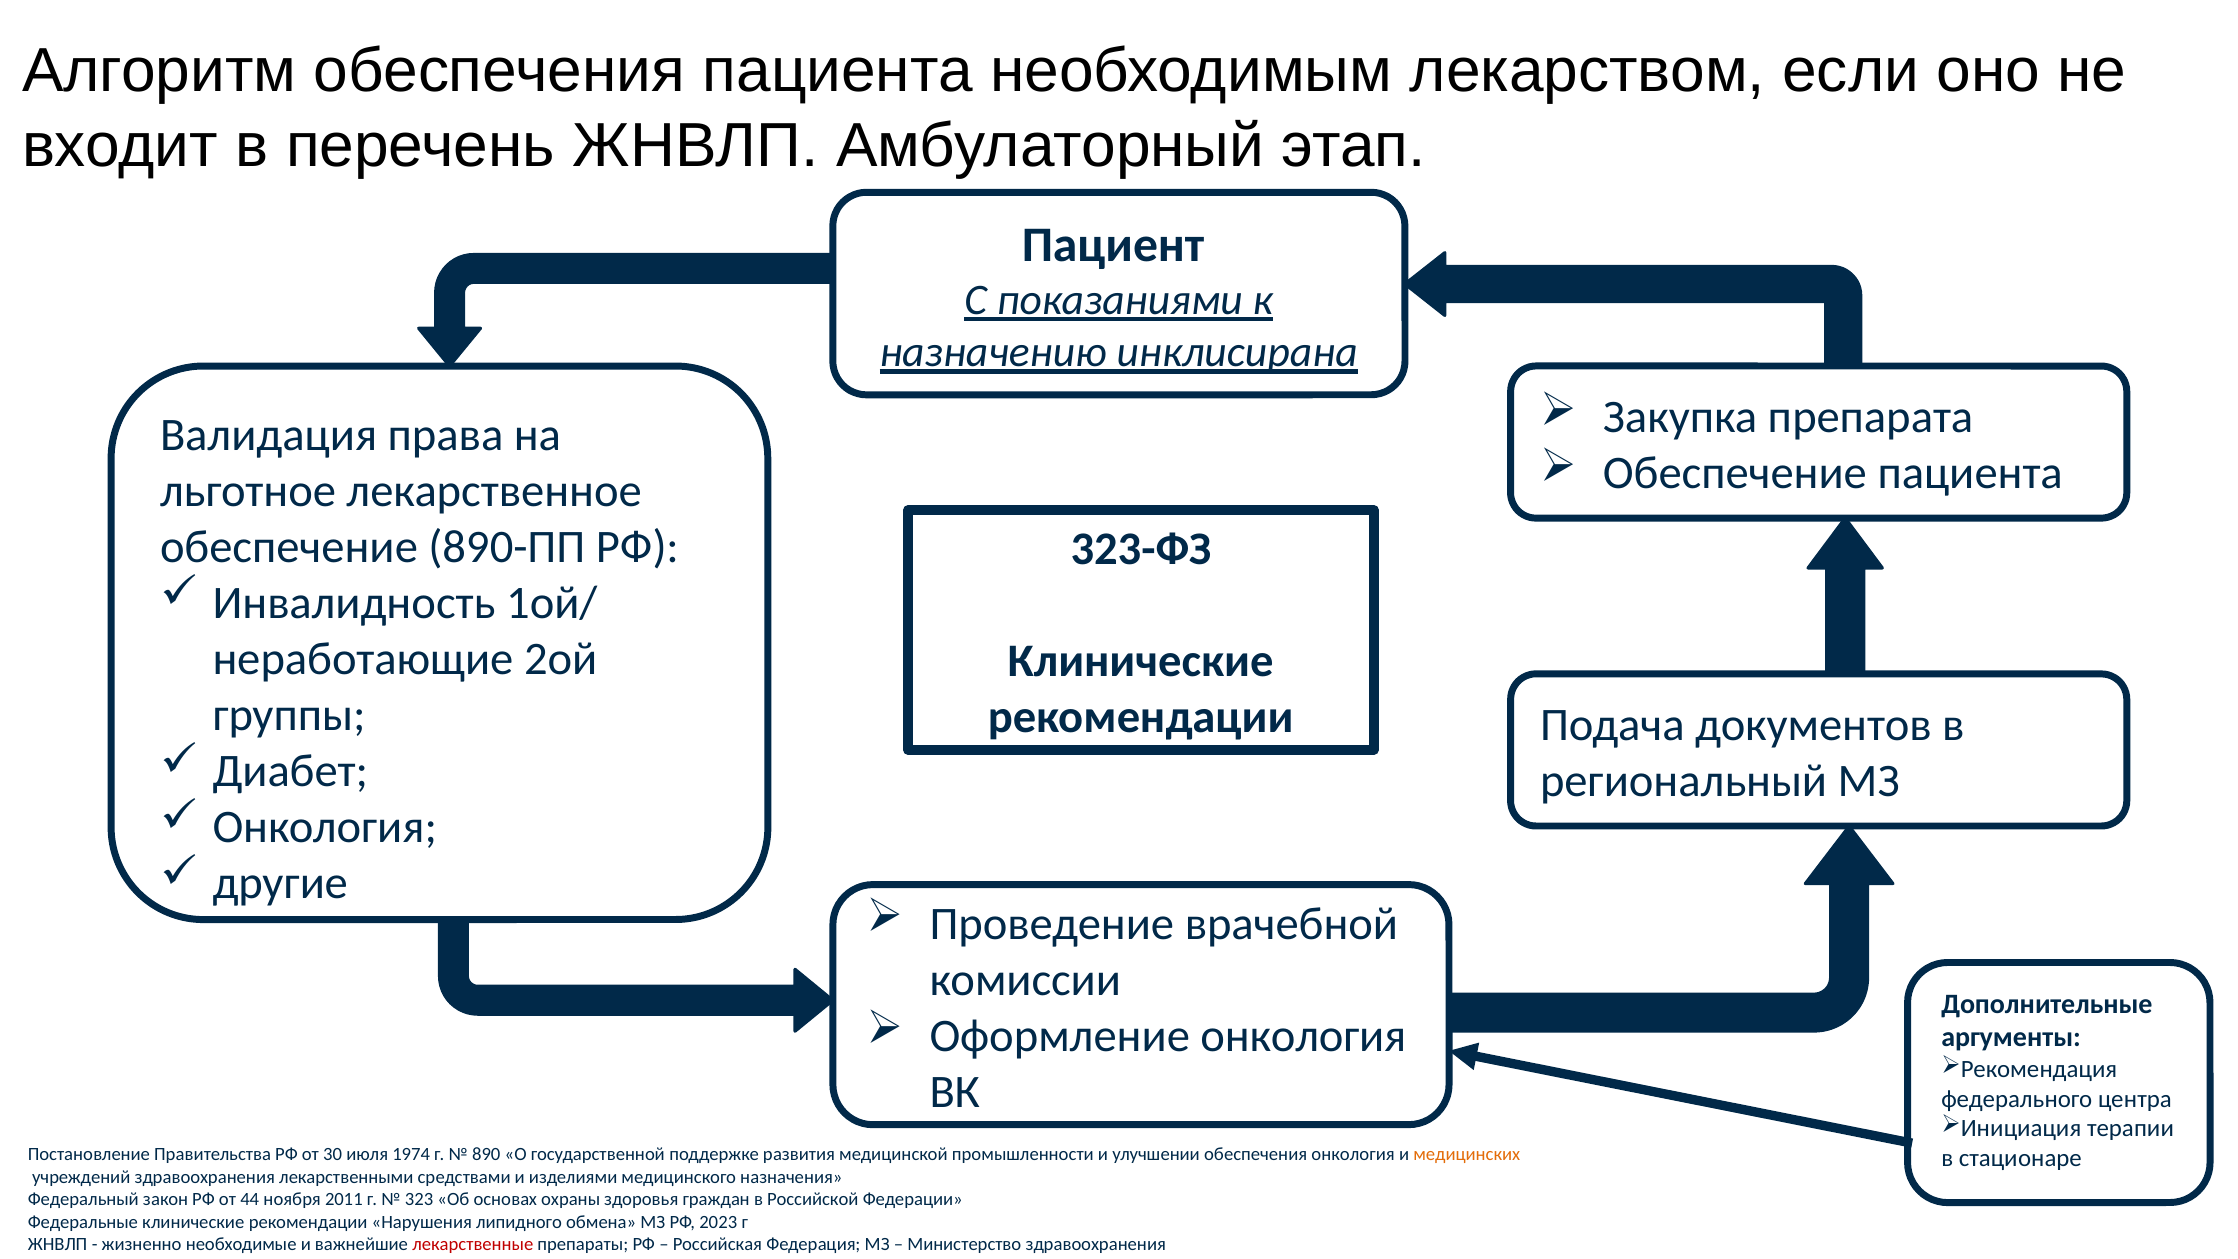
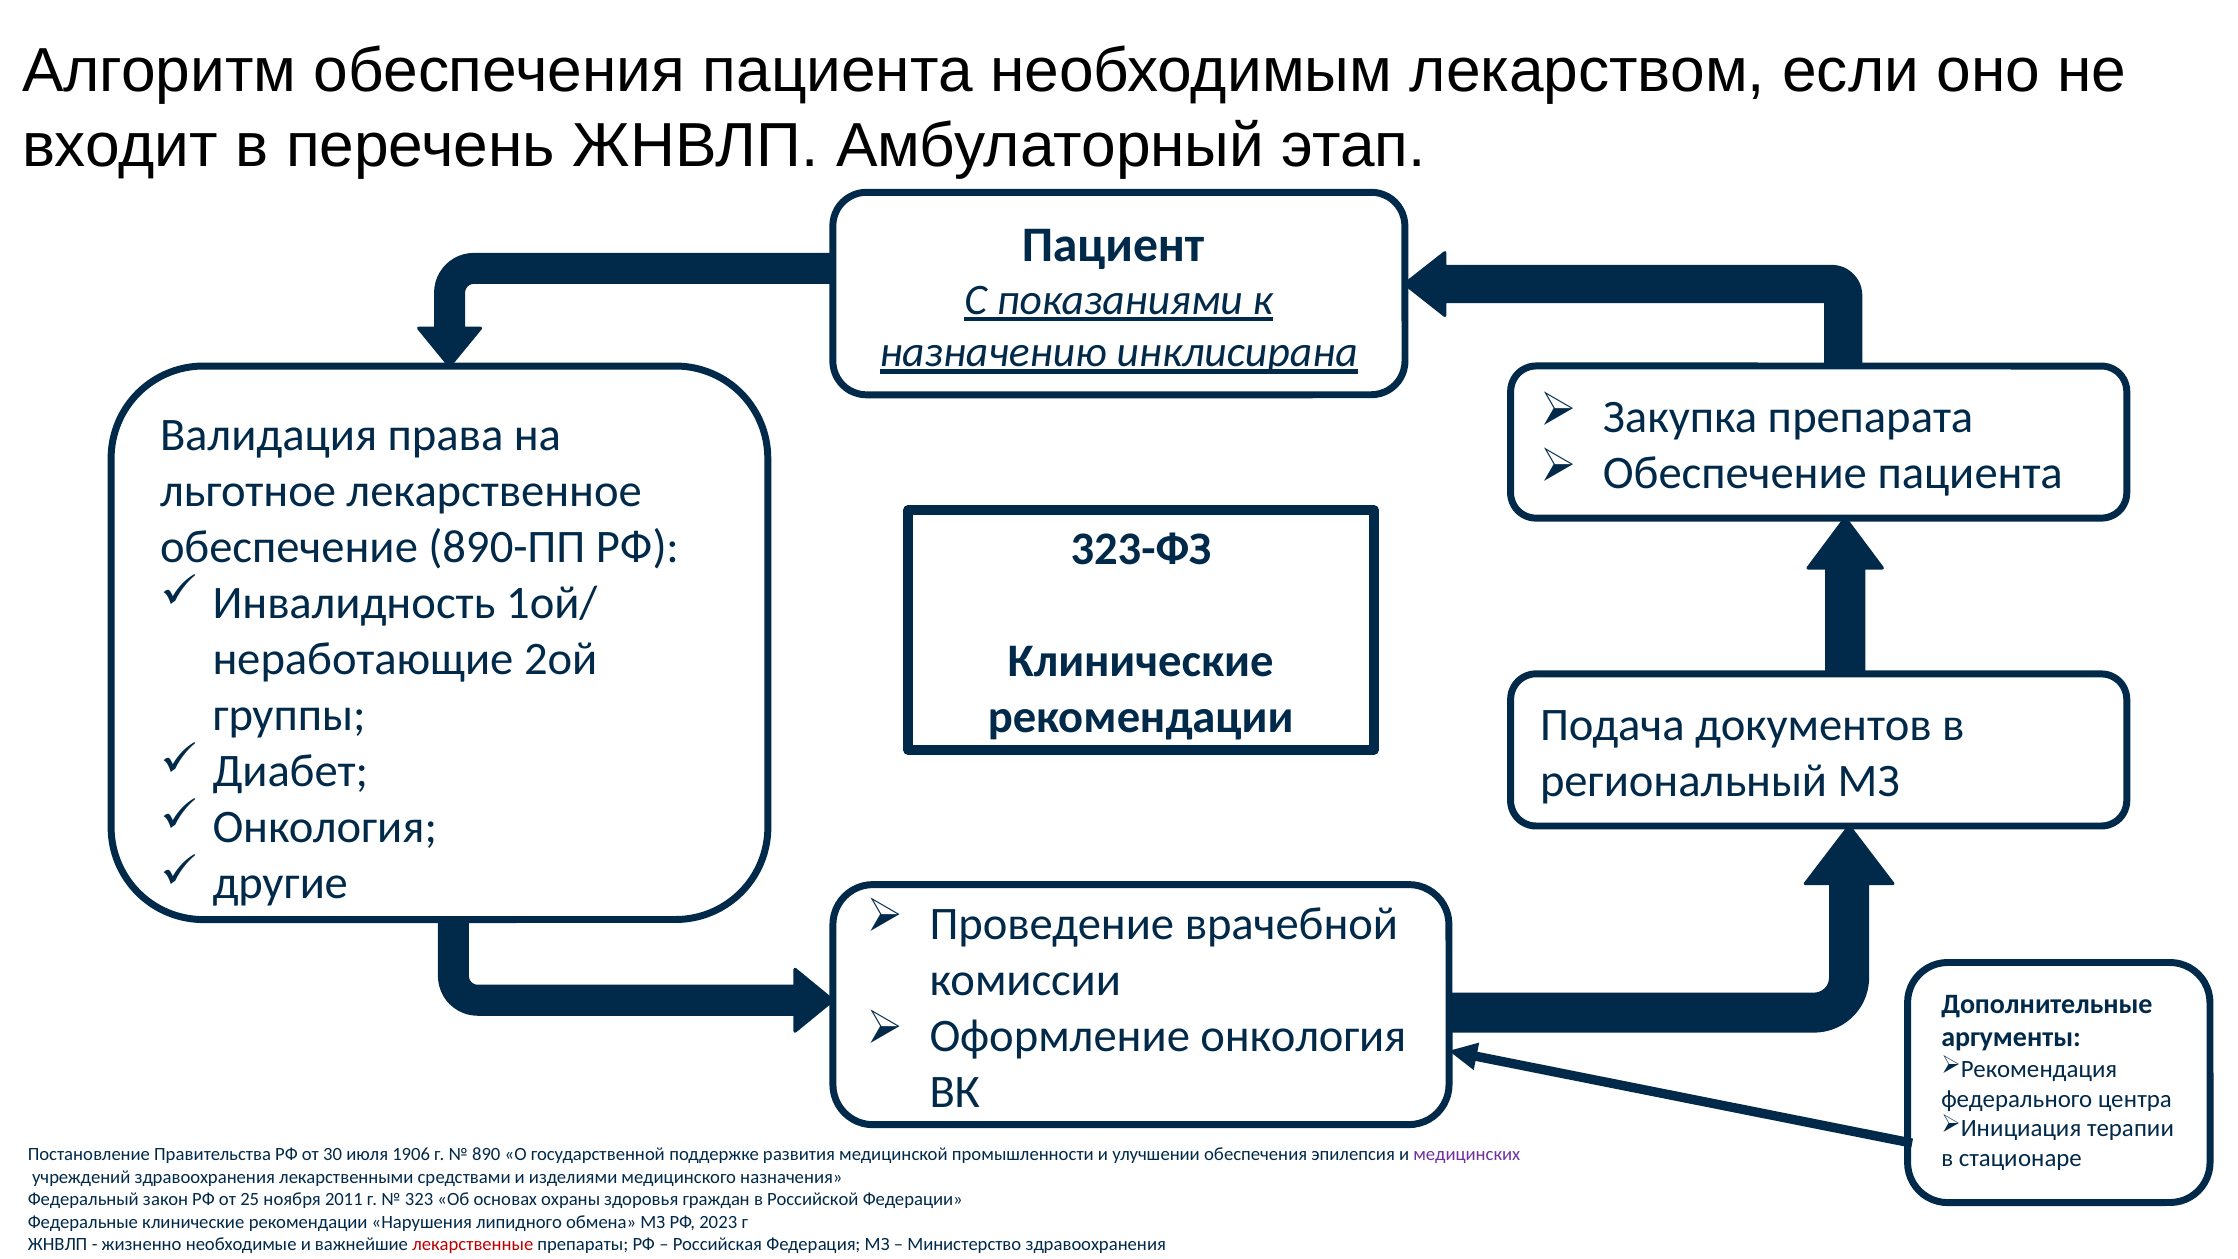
1974: 1974 -> 1906 (411, 1155)
обеспечения онкология: онкология -> эпилепсия (1353, 1155)
медицинских colour: orange -> purple (1467, 1155)
44: 44 -> 25 (250, 1199)
